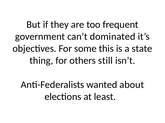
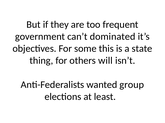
still: still -> will (105, 61)
about: about -> group (132, 85)
